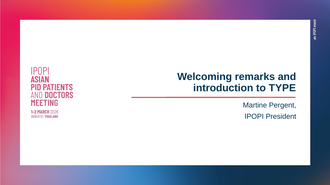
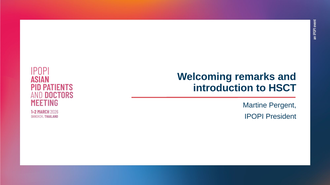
TYPE: TYPE -> HSCT (282, 88)
